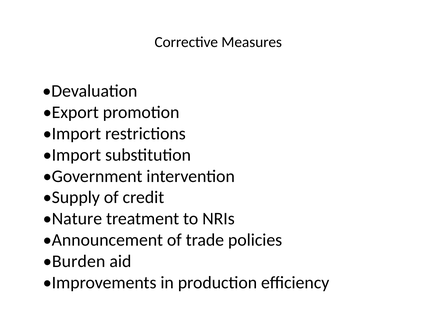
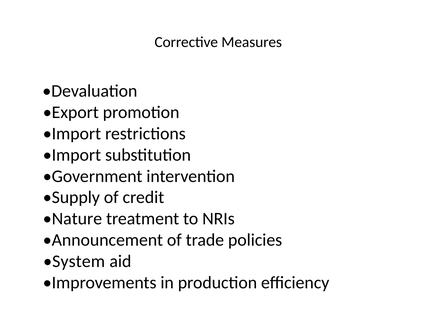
Burden: Burden -> System (74, 261)
